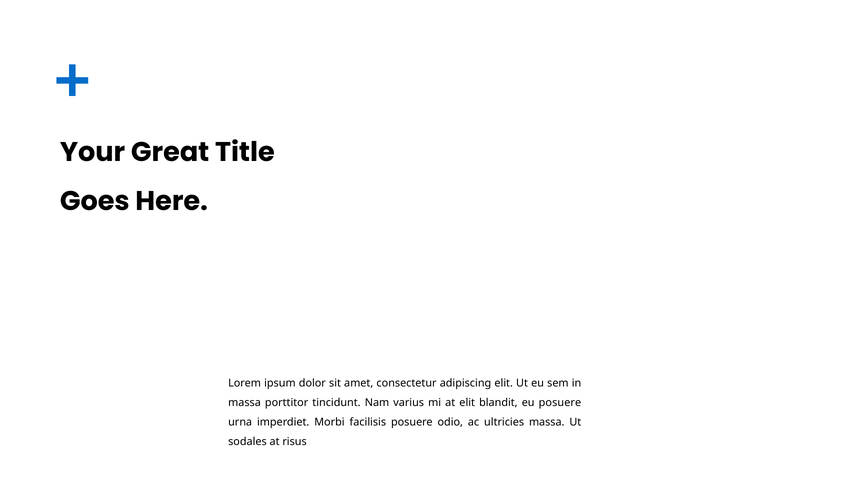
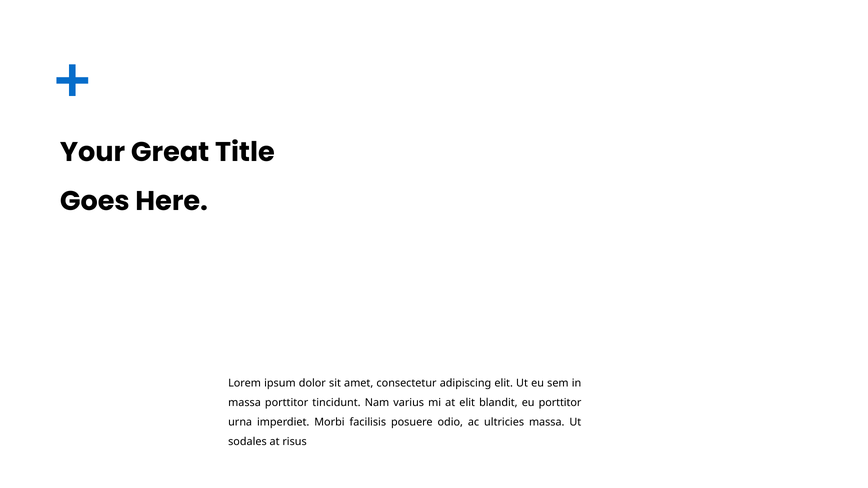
eu posuere: posuere -> porttitor (560, 403)
